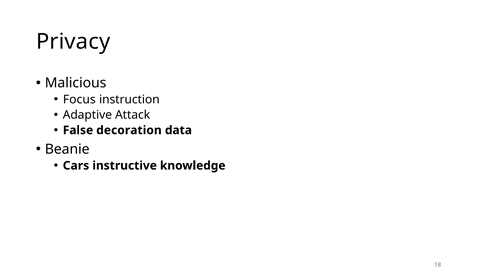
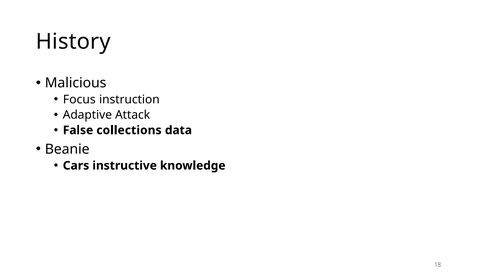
Privacy: Privacy -> History (73, 42)
decoration: decoration -> collections (129, 130)
